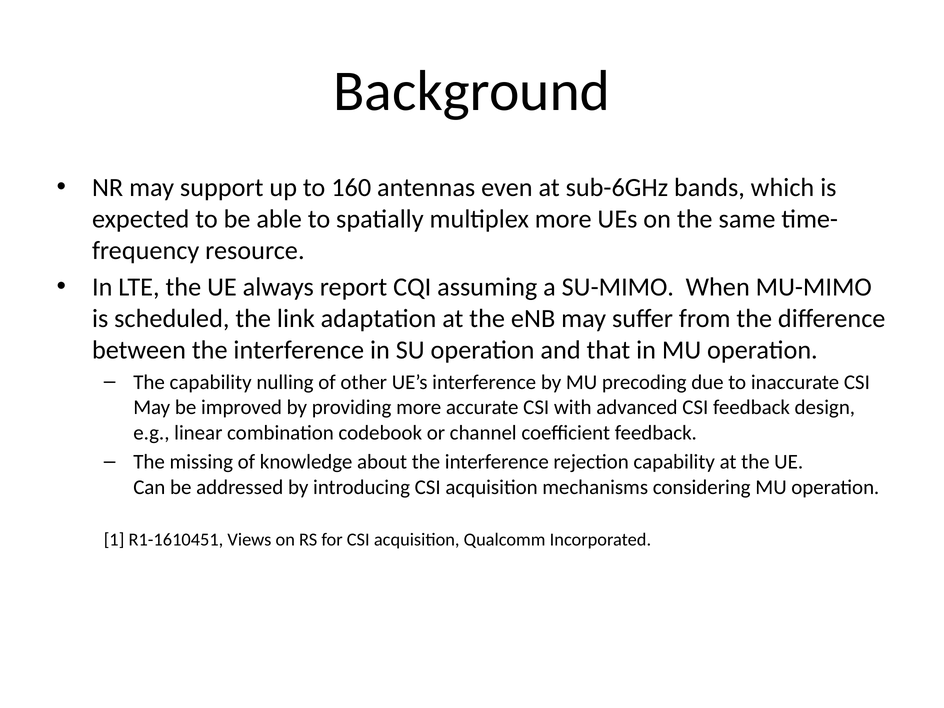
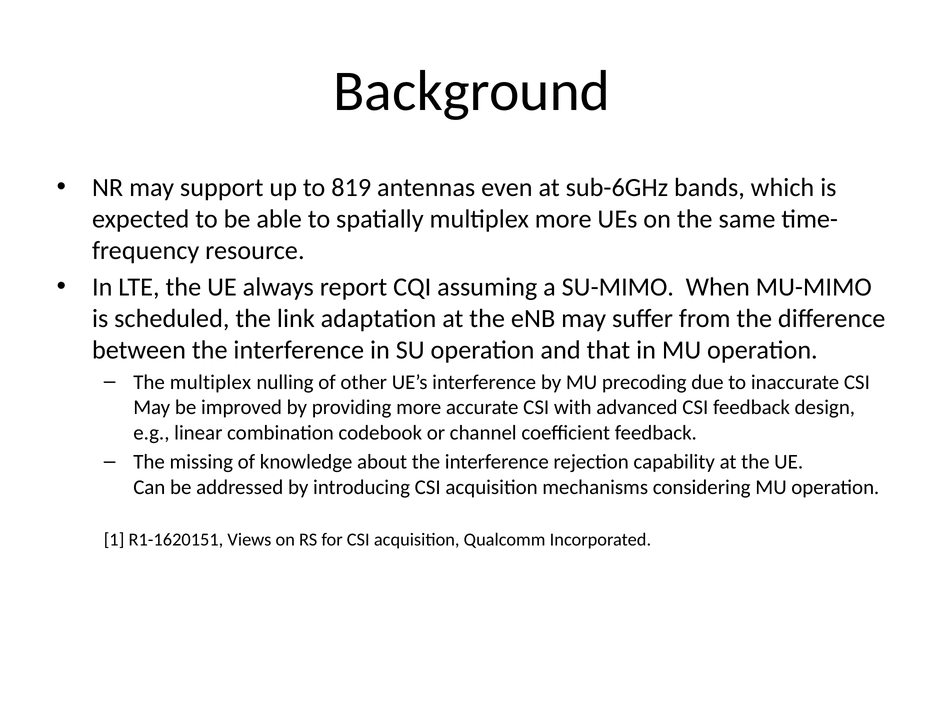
160: 160 -> 819 (351, 188)
The capability: capability -> multiplex (211, 382)
R1-1610451: R1-1610451 -> R1-1620151 (176, 540)
